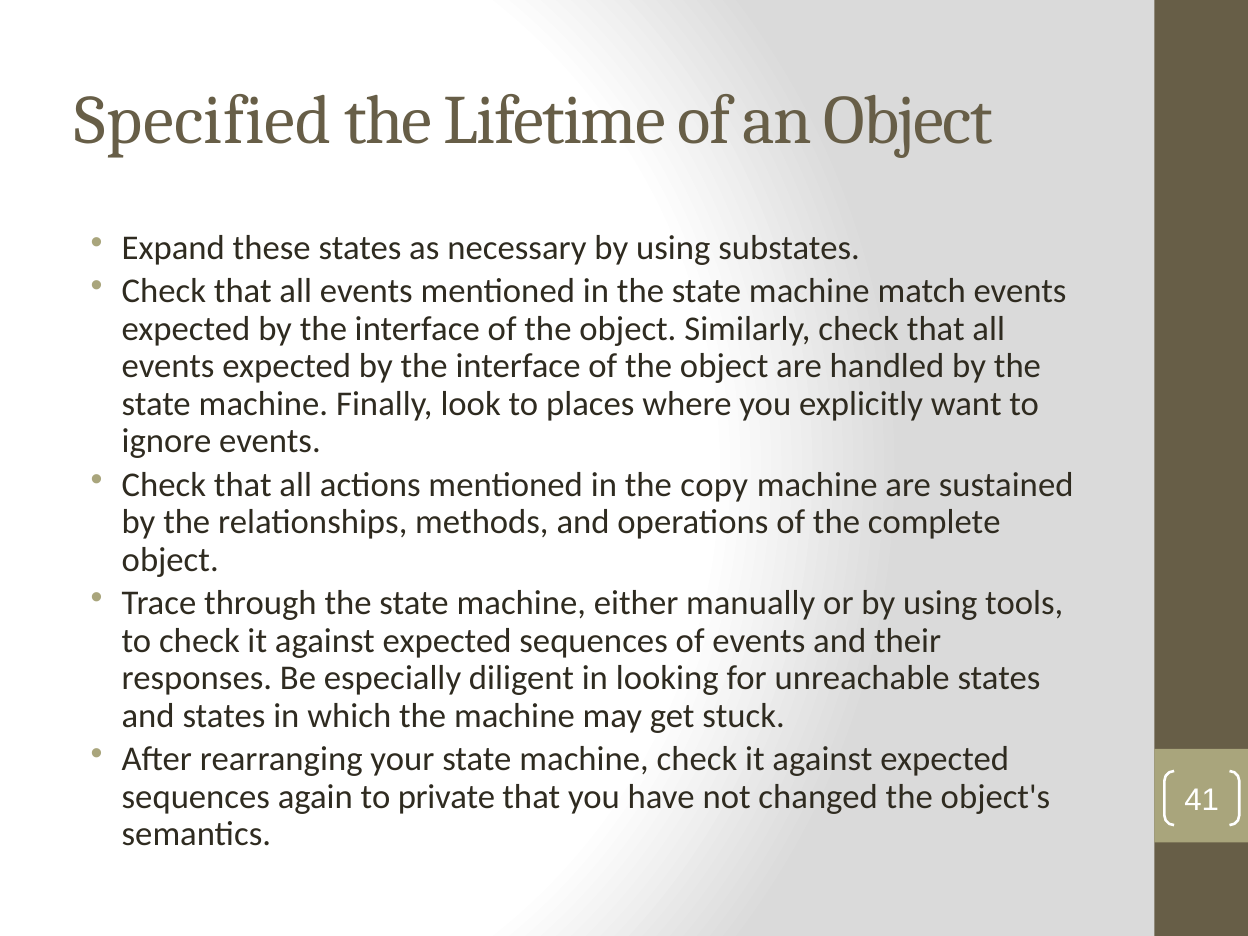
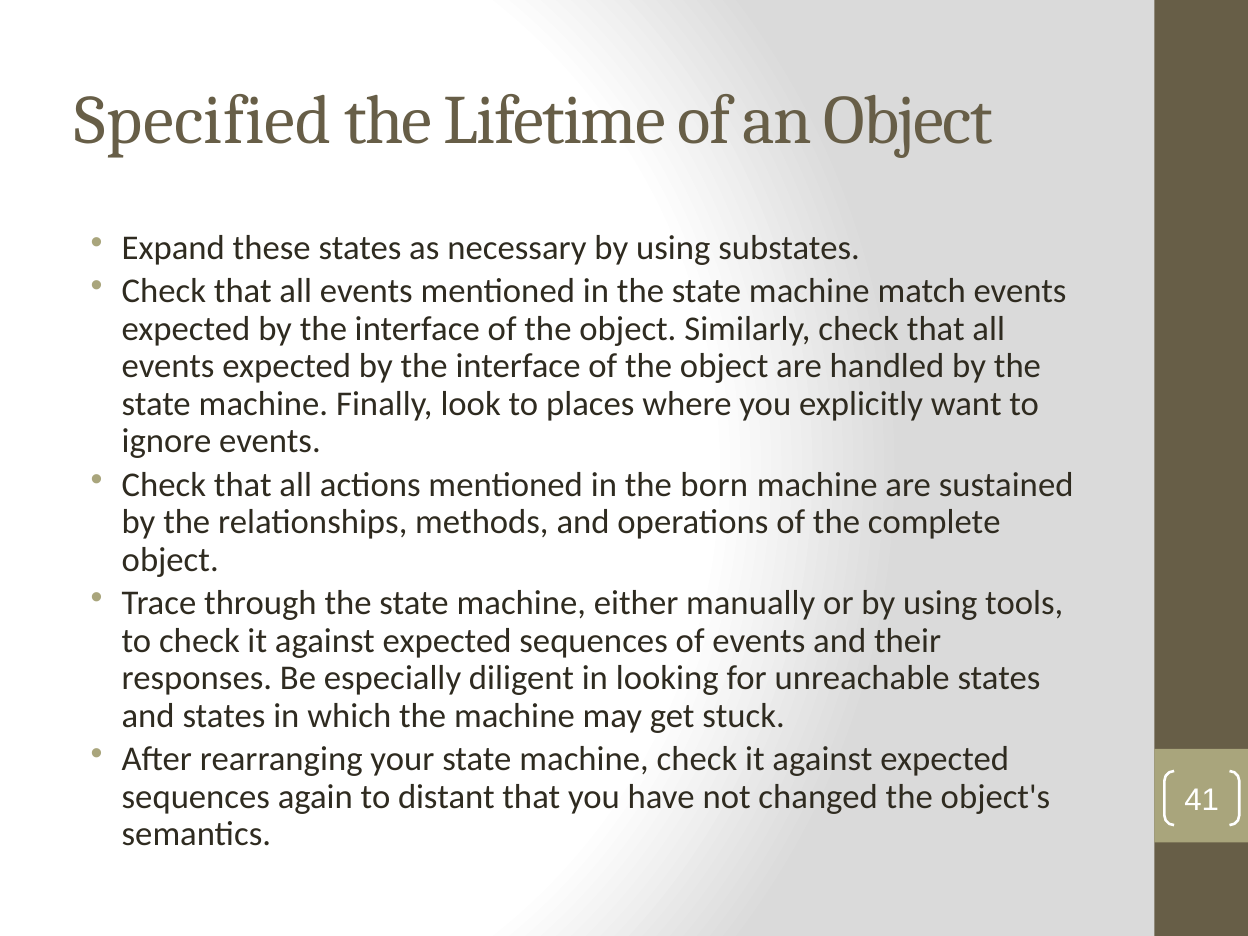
copy: copy -> born (714, 485)
private: private -> distant (446, 797)
